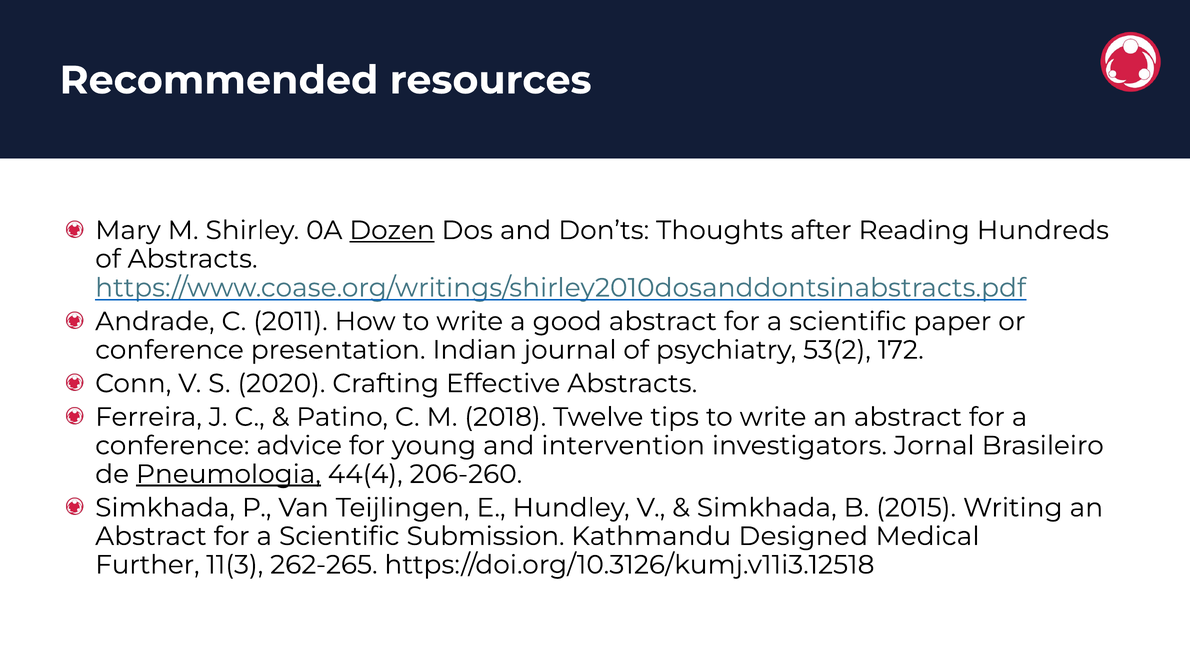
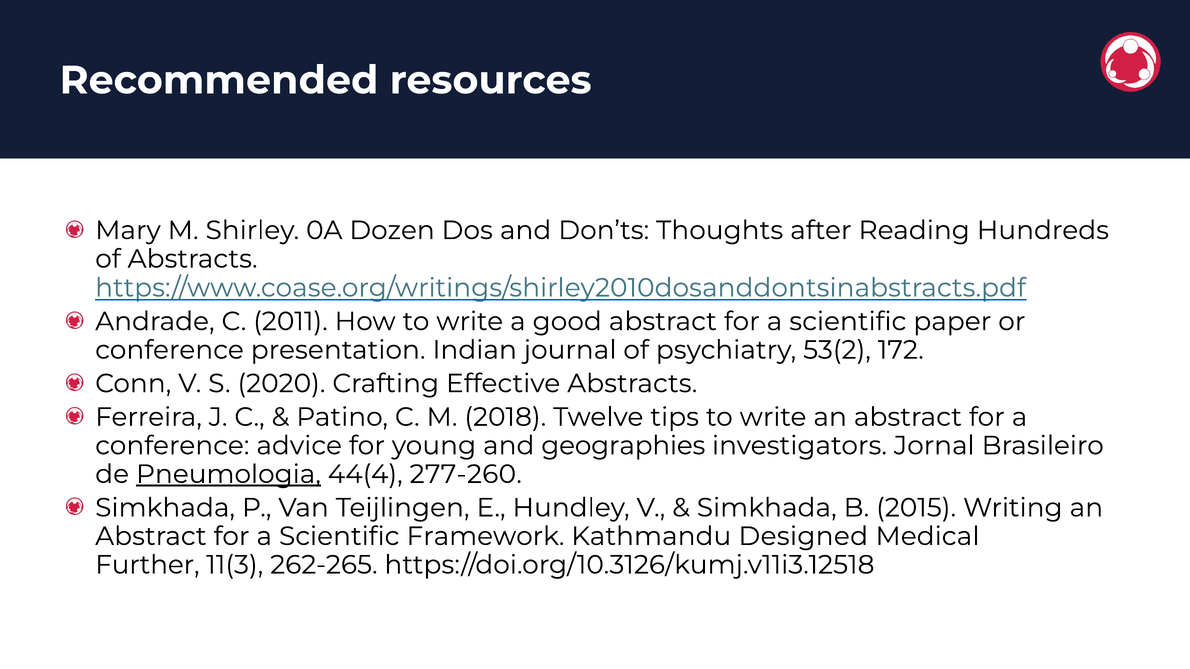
Dozen underline: present -> none (392, 230)
intervention: intervention -> geographies (623, 446)
206-260: 206-260 -> 277-260 (466, 474)
Submission: Submission -> Framework (485, 537)
